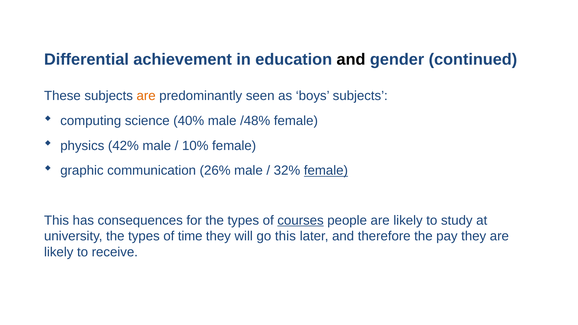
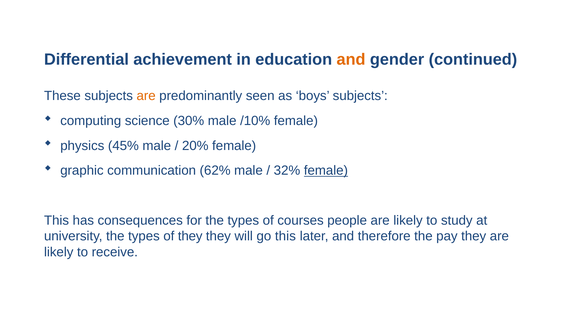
and colour: black -> orange (351, 59)
40%: 40% -> 30% (189, 121)
/48%: /48% -> /10% (255, 121)
42%: 42% -> 45% (123, 146)
10%: 10% -> 20% (195, 146)
26%: 26% -> 62% (215, 171)
courses underline: present -> none (301, 220)
of time: time -> they (190, 236)
